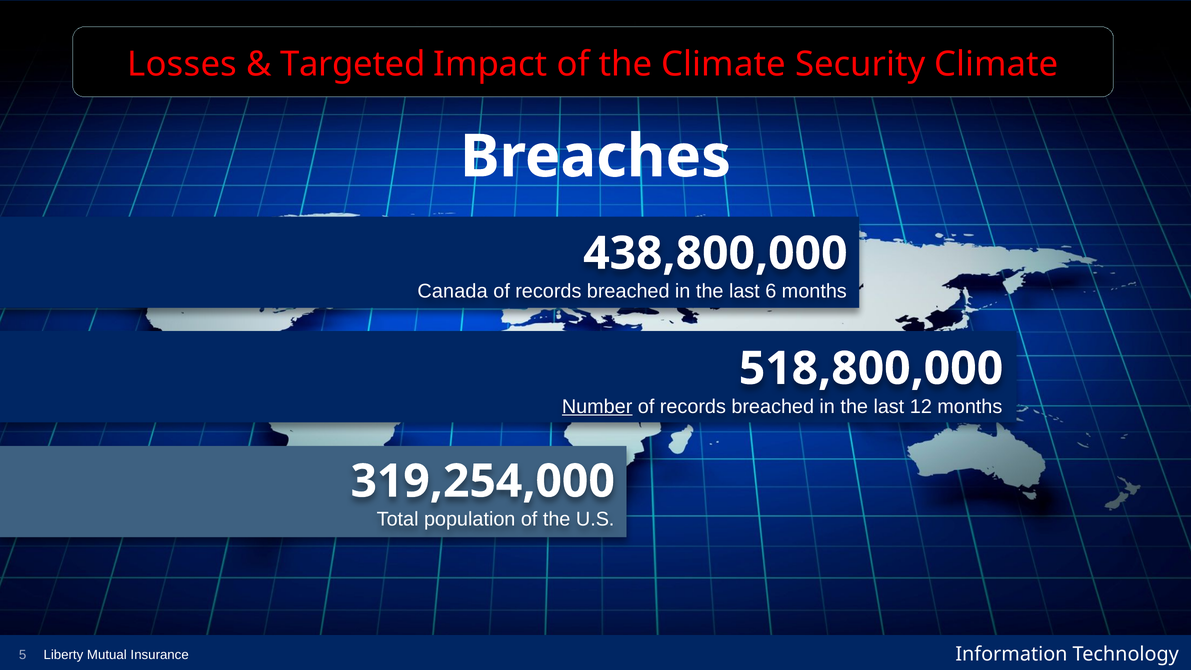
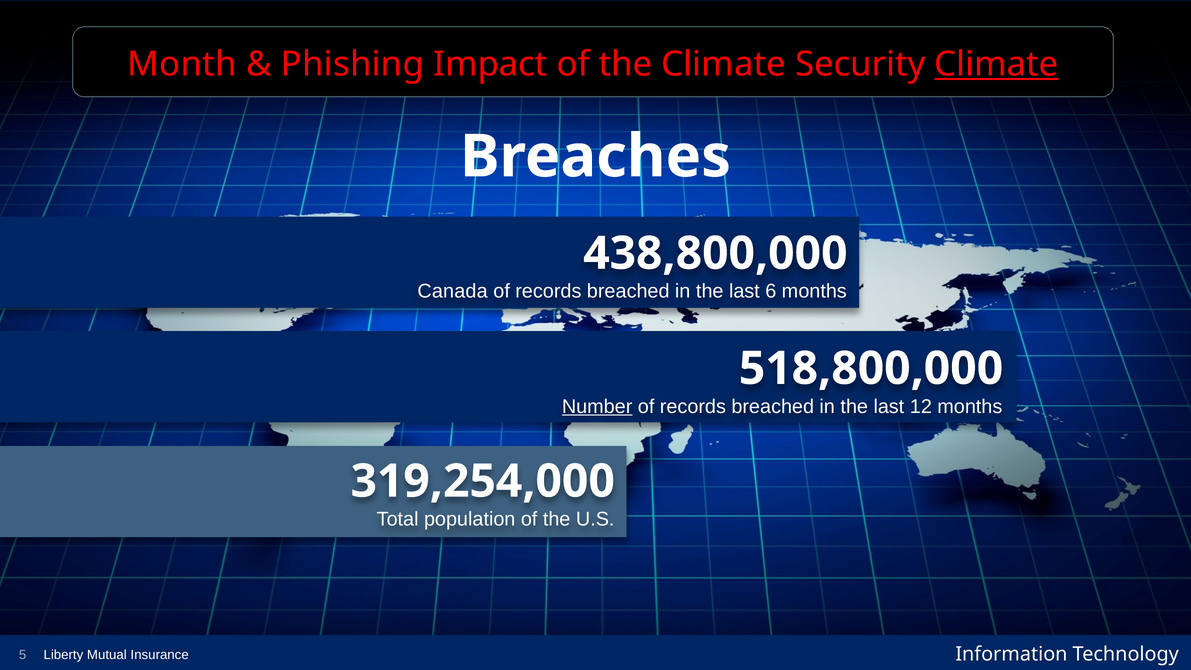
Losses: Losses -> Month (182, 64)
Targeted: Targeted -> Phishing (352, 64)
Climate underline: none -> present (996, 64)
